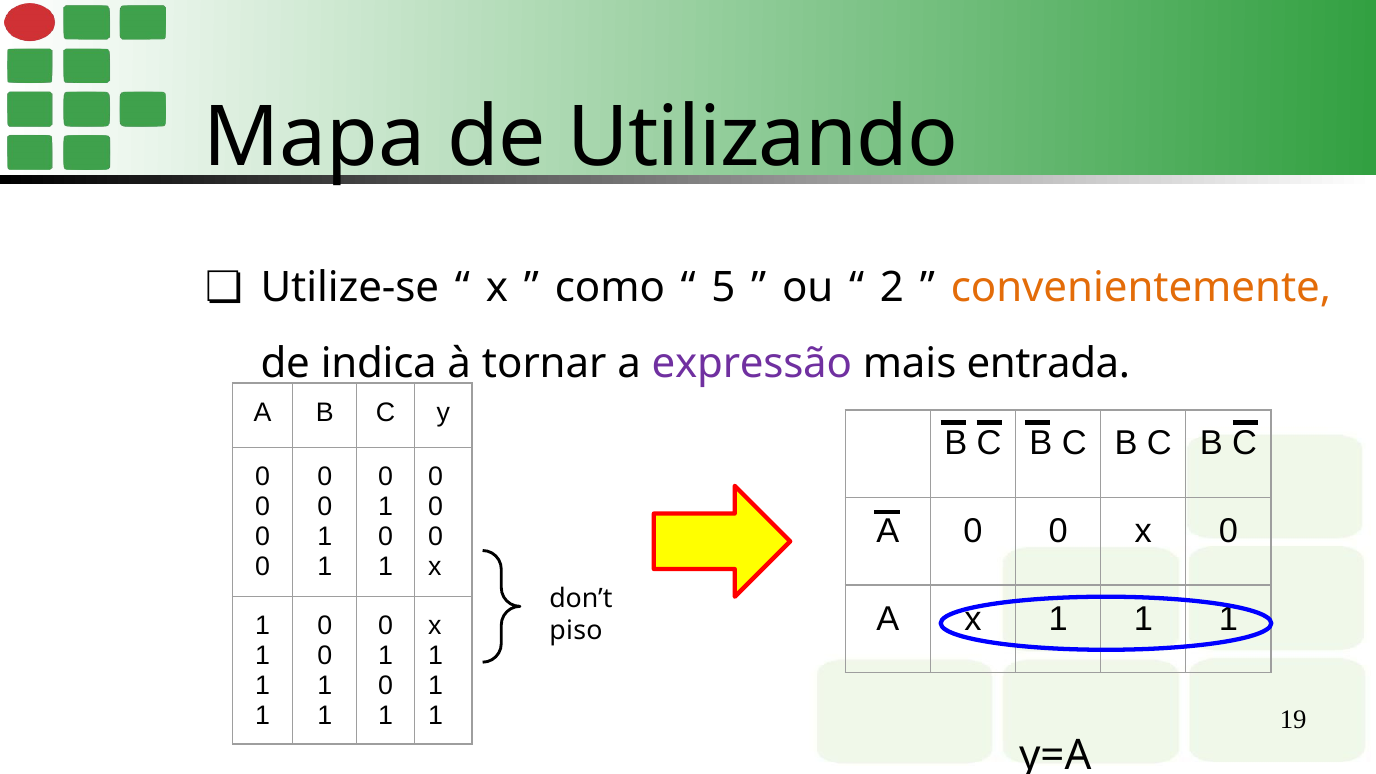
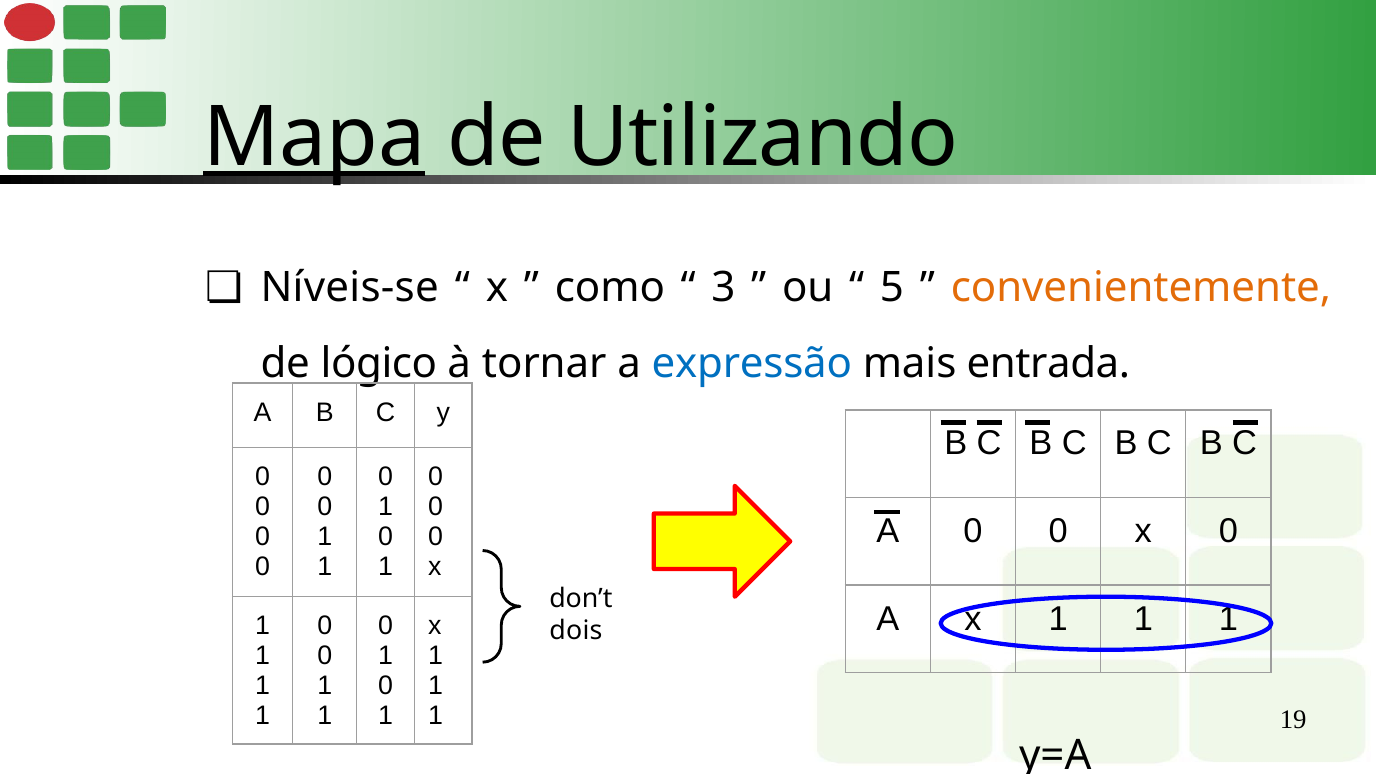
Mapa underline: none -> present (314, 138)
Utilize-se: Utilize-se -> Níveis-se (350, 288)
5: 5 -> 3 (723, 288)
2: 2 -> 5 (892, 288)
indica: indica -> lógico (379, 364)
expressão colour: purple -> blue (752, 364)
piso: piso -> dois (576, 631)
